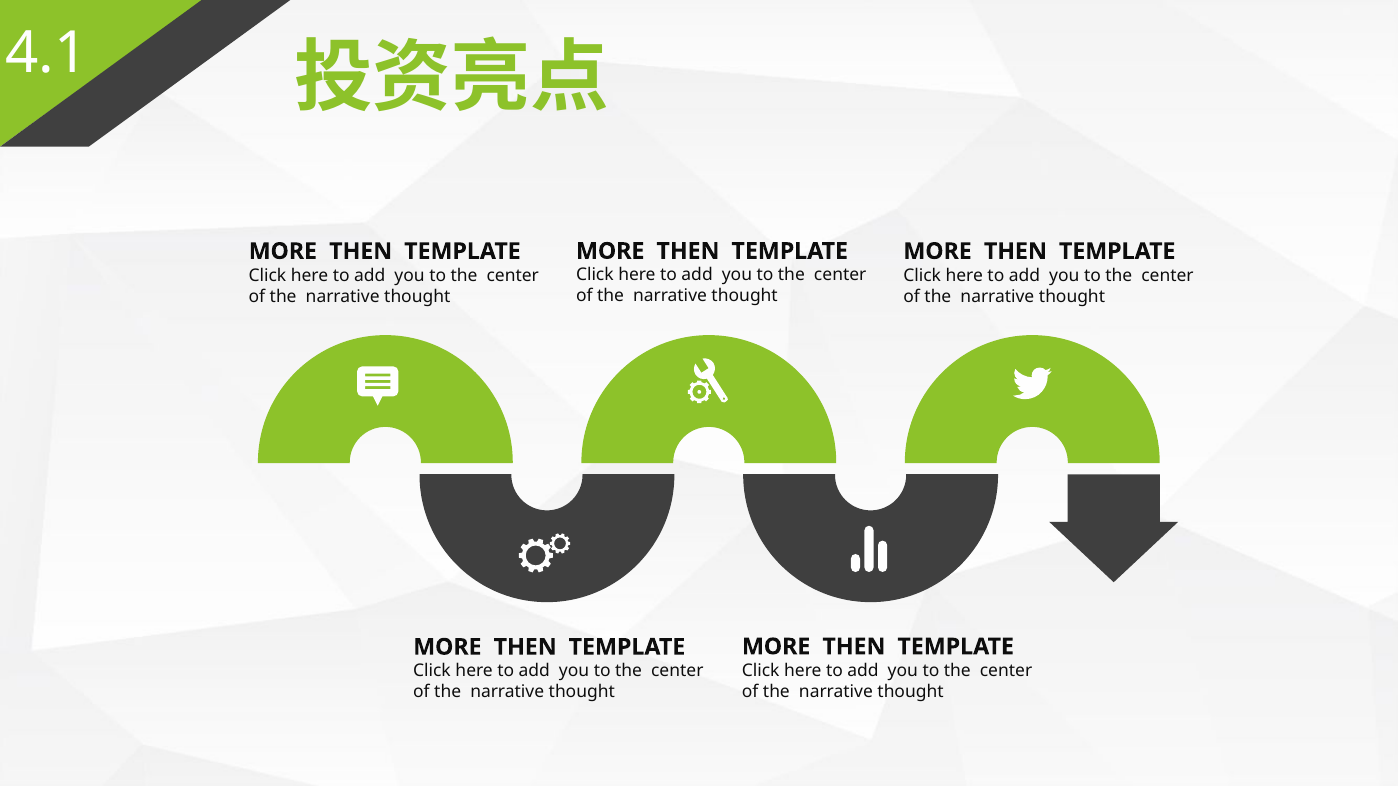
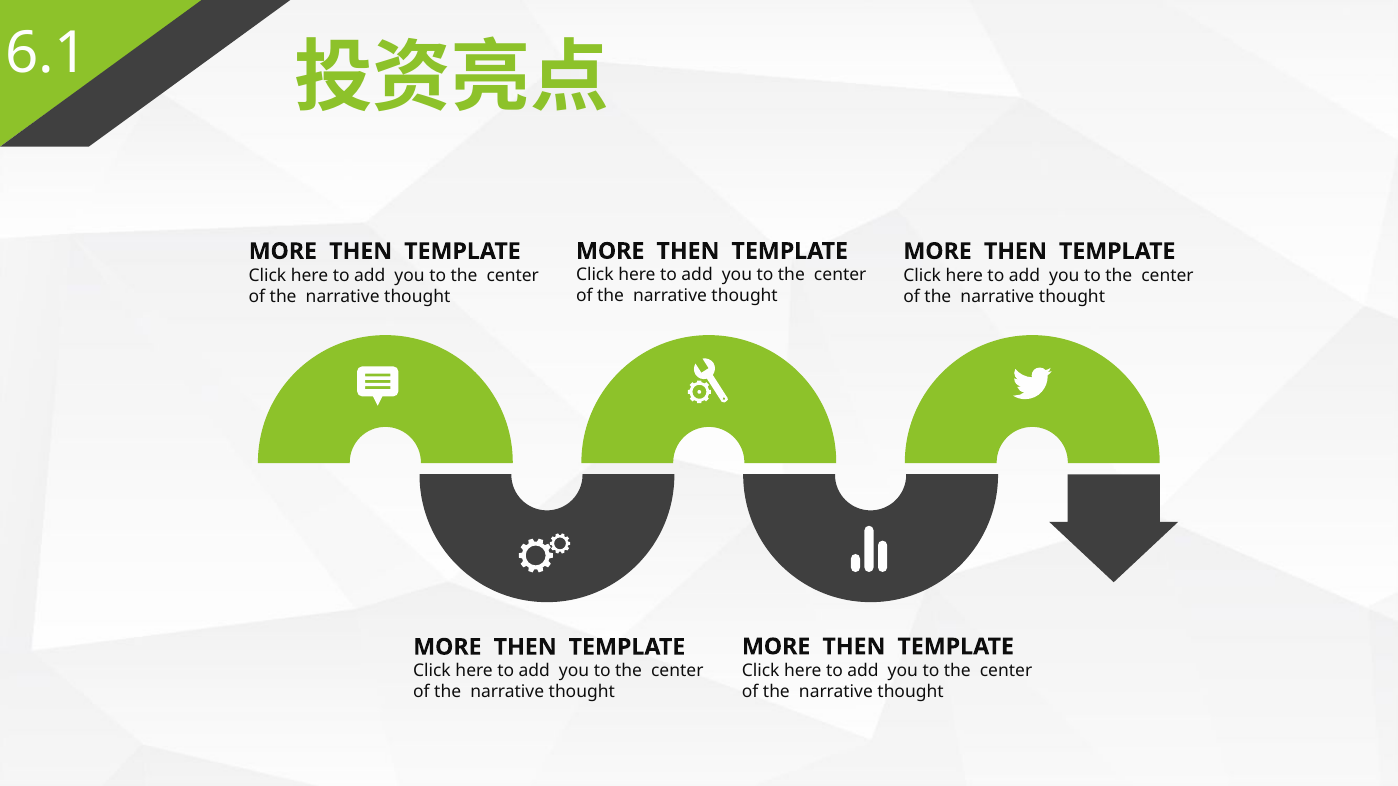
4.1: 4.1 -> 6.1 (47, 53)
